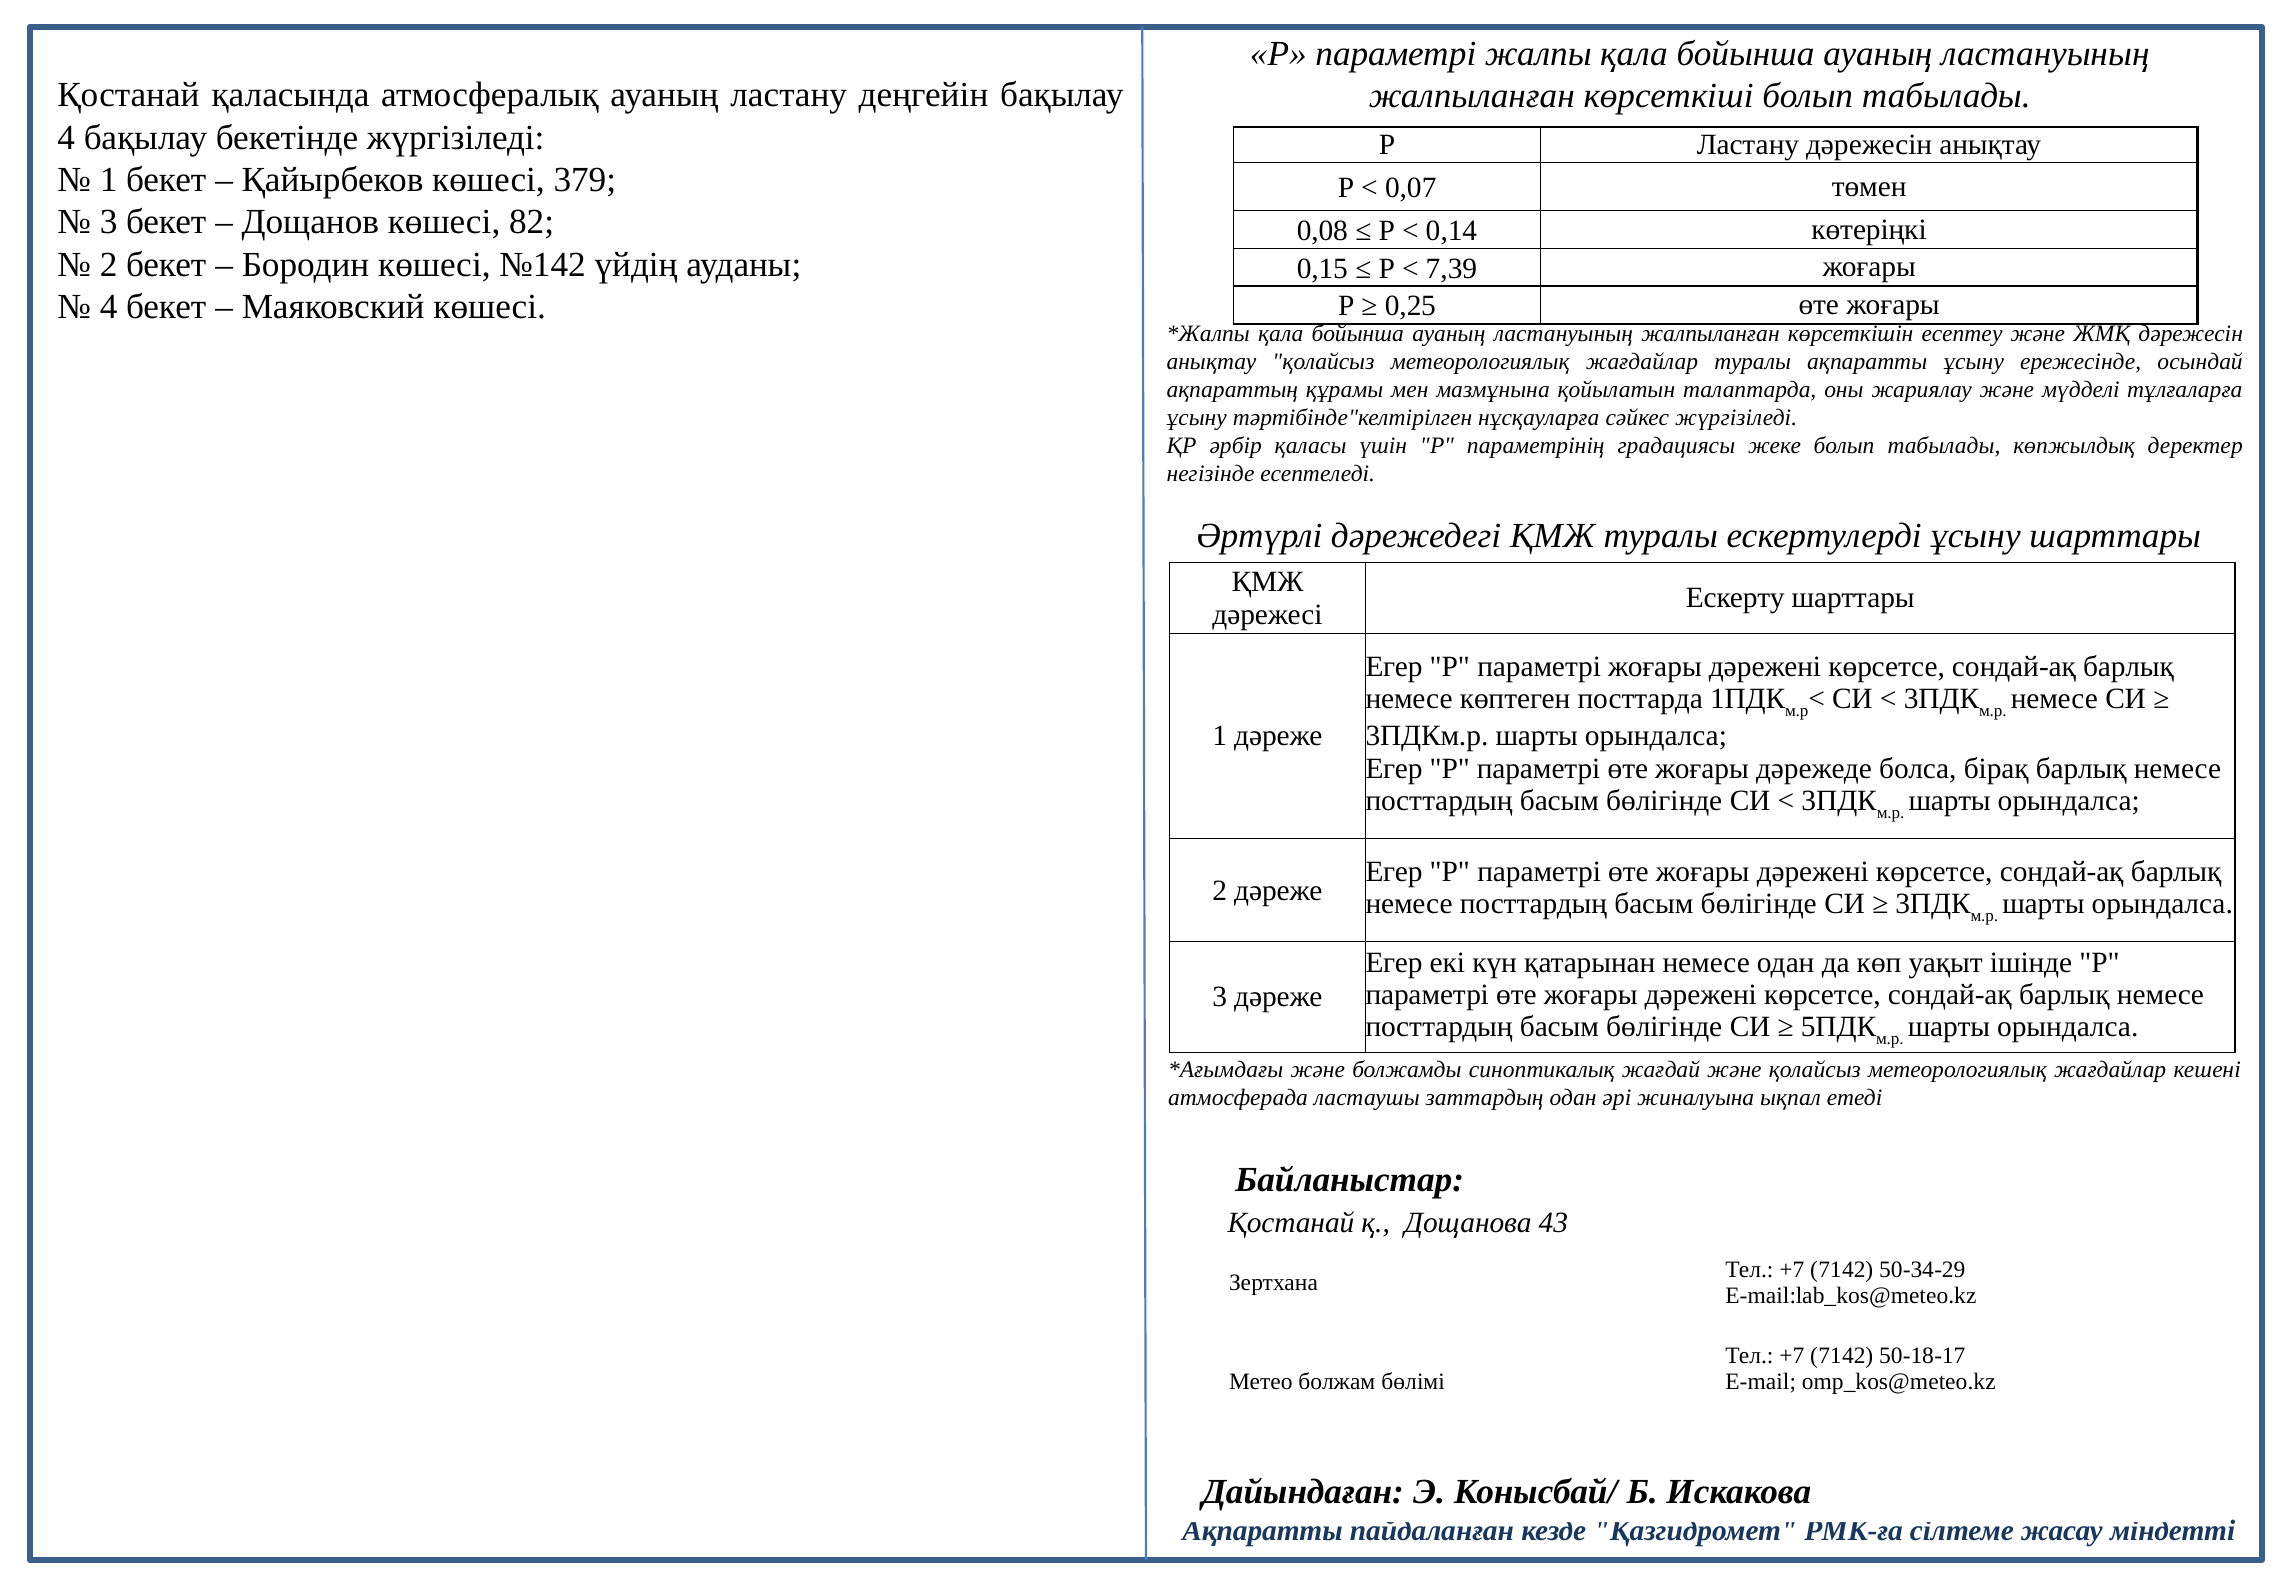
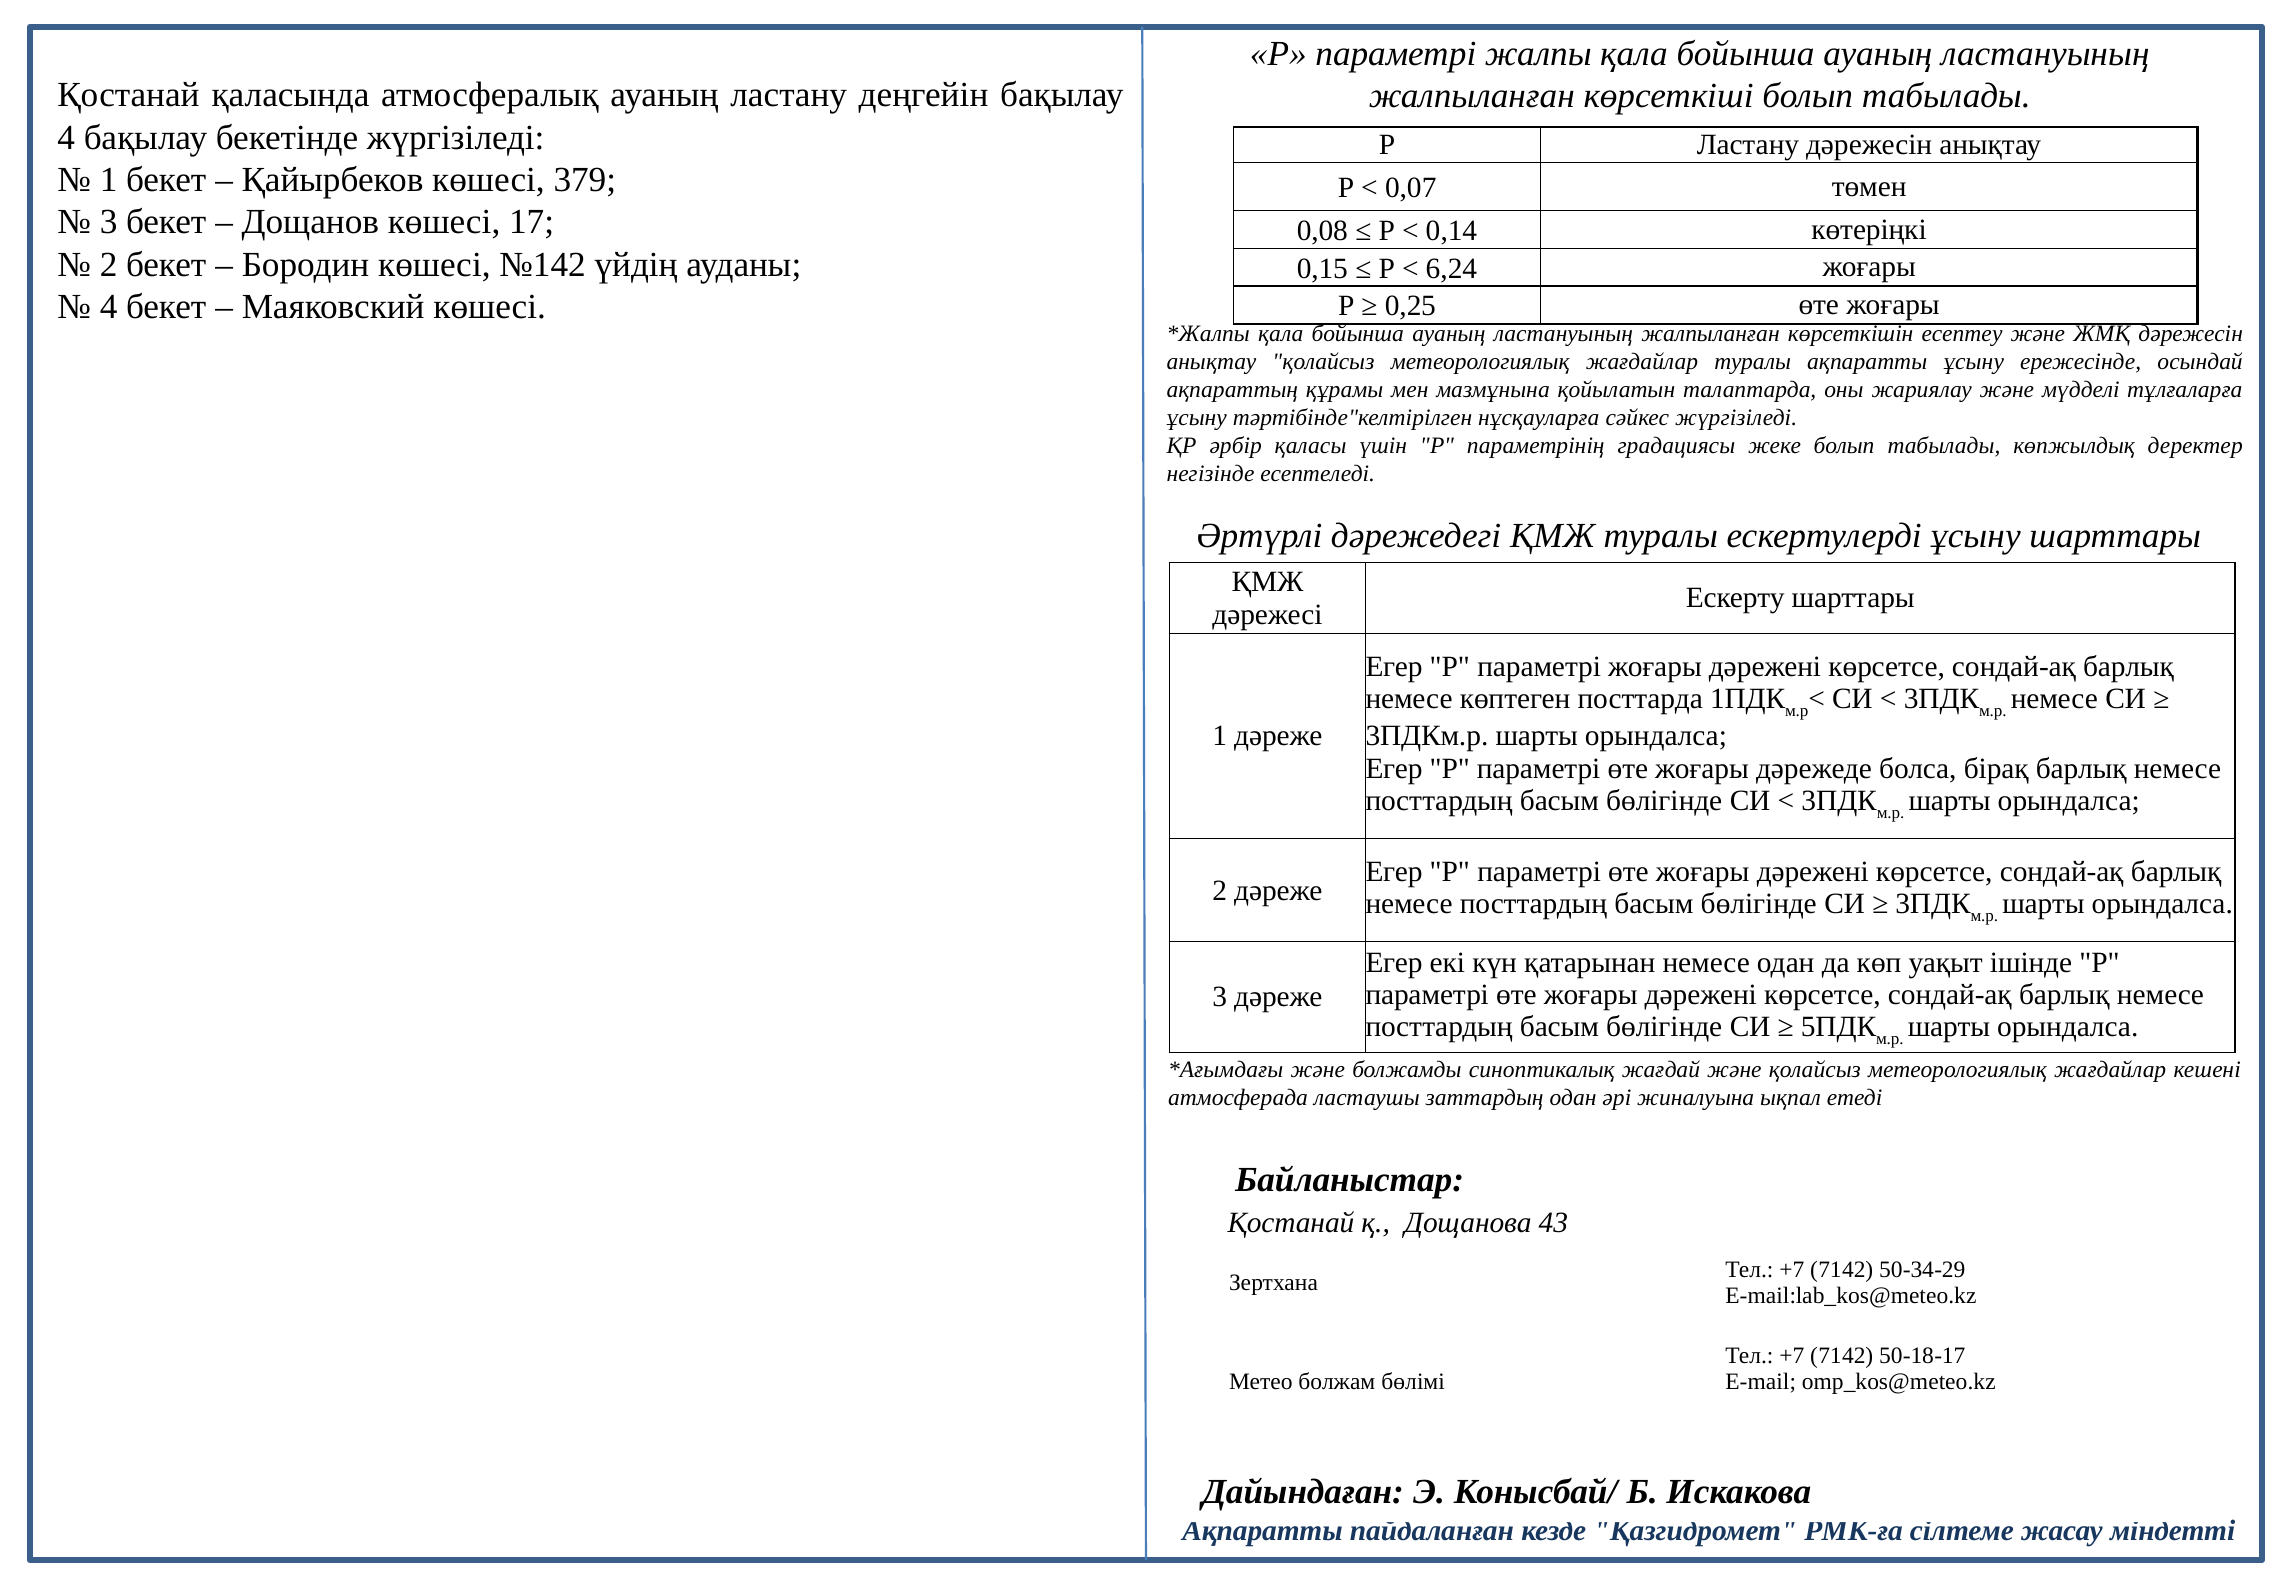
82: 82 -> 17 (532, 222)
7,39: 7,39 -> 6,24 (1451, 268)
